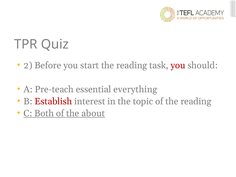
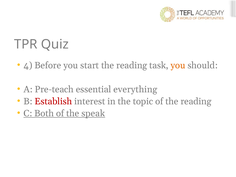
2: 2 -> 4 (28, 65)
you colour: red -> orange (178, 65)
about: about -> speak (93, 113)
